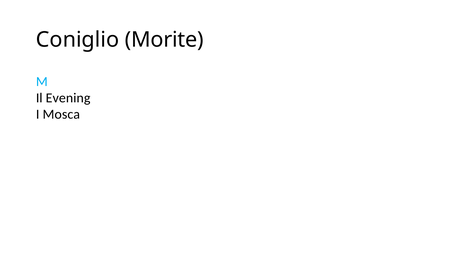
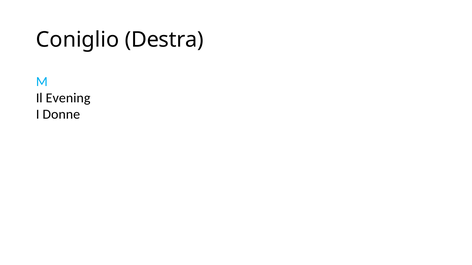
Morite: Morite -> Destra (164, 40)
Mosca: Mosca -> Donne (61, 115)
